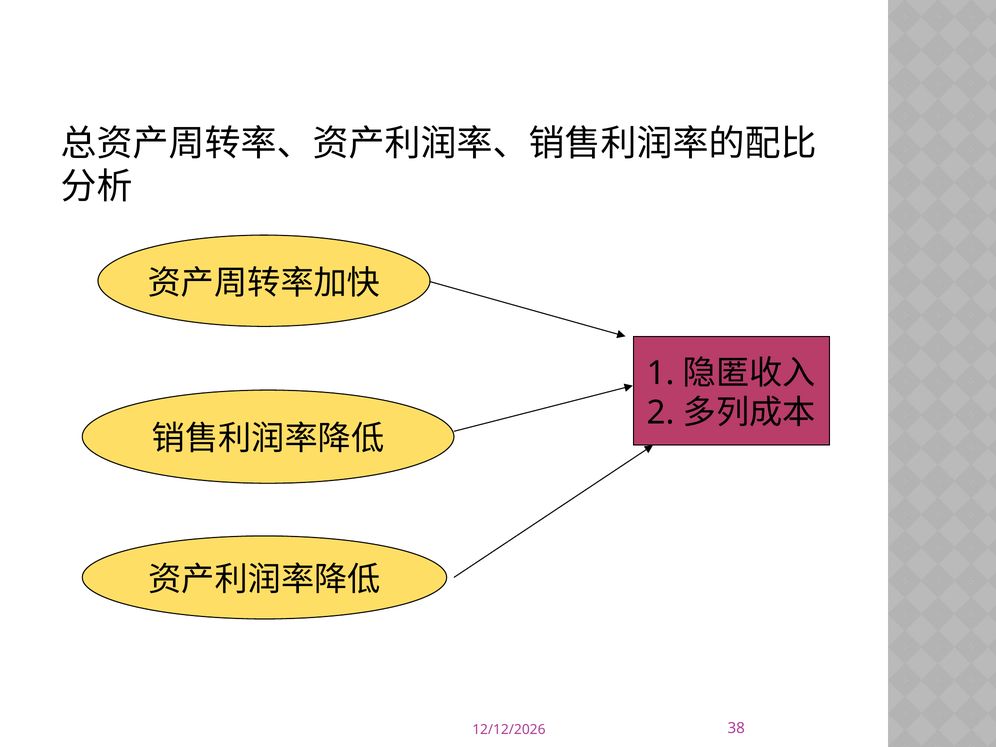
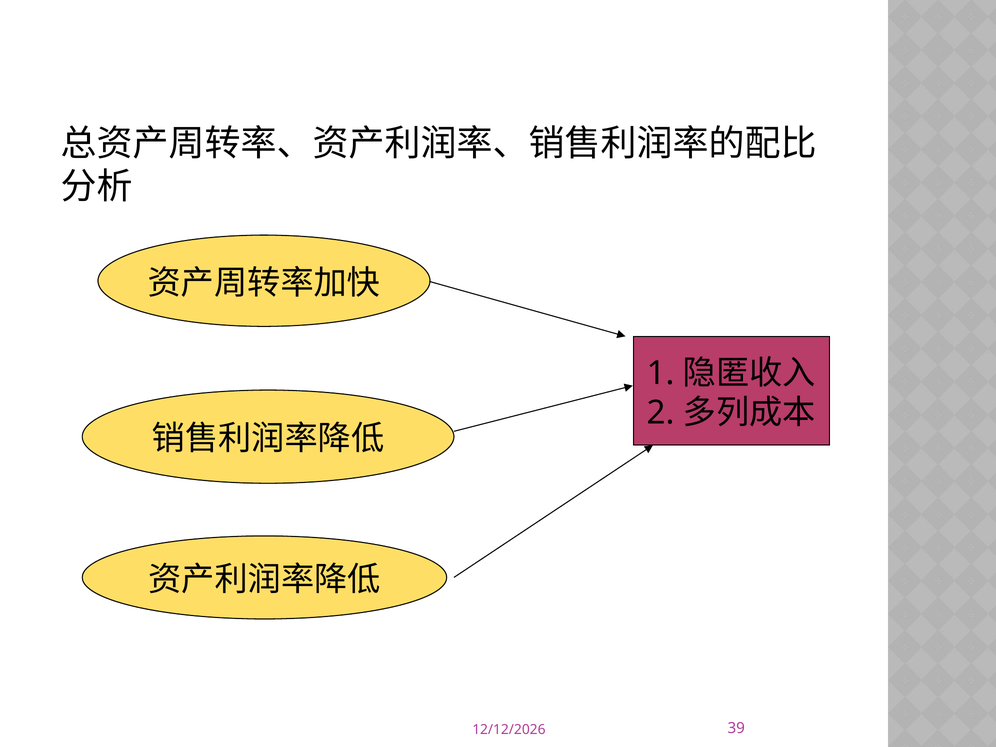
38: 38 -> 39 (736, 728)
